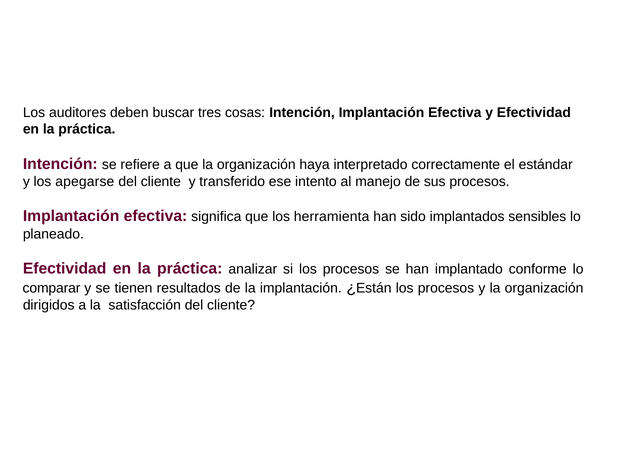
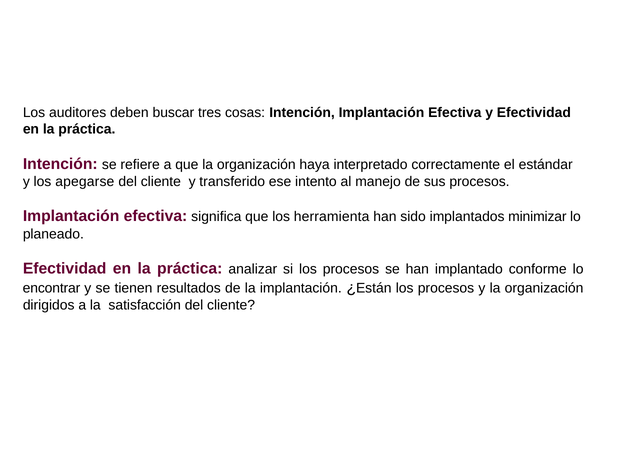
sensibles: sensibles -> minimizar (537, 217)
comparar: comparar -> encontrar (52, 288)
